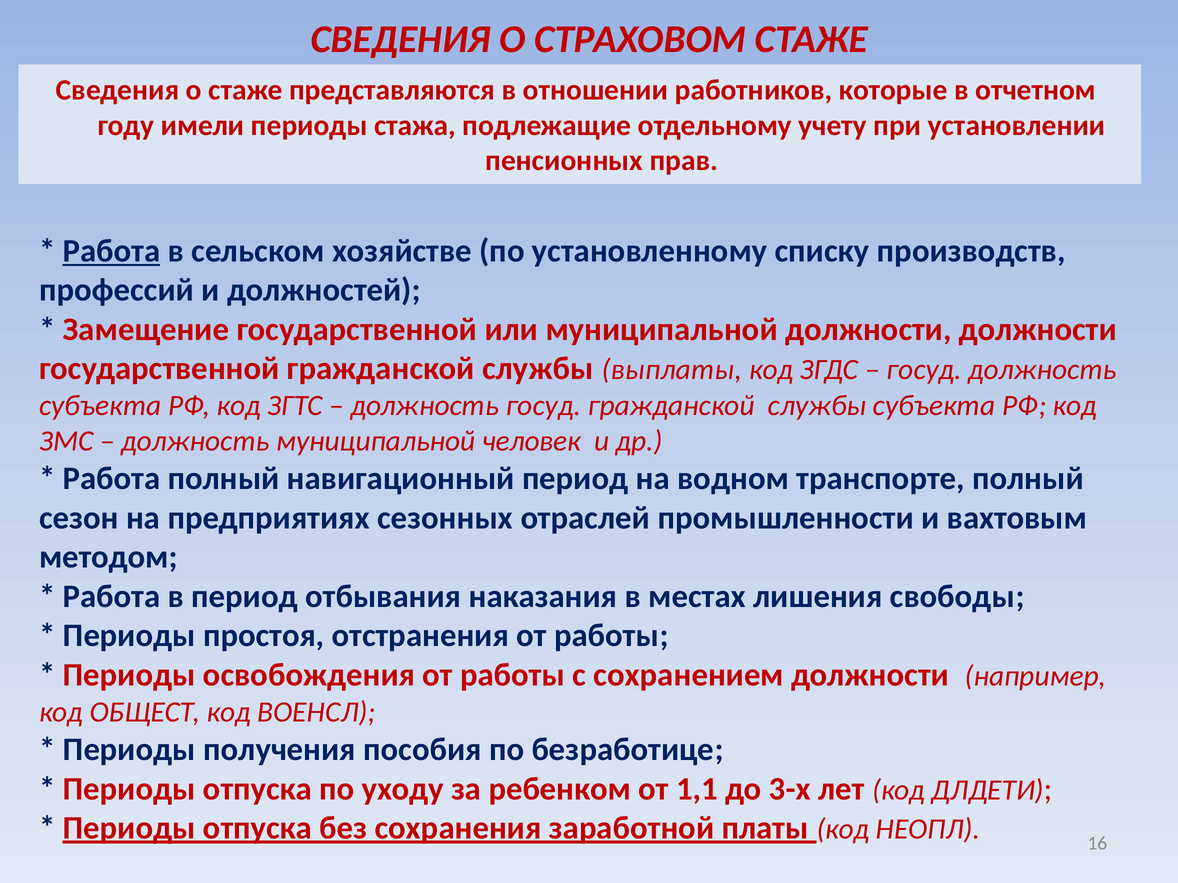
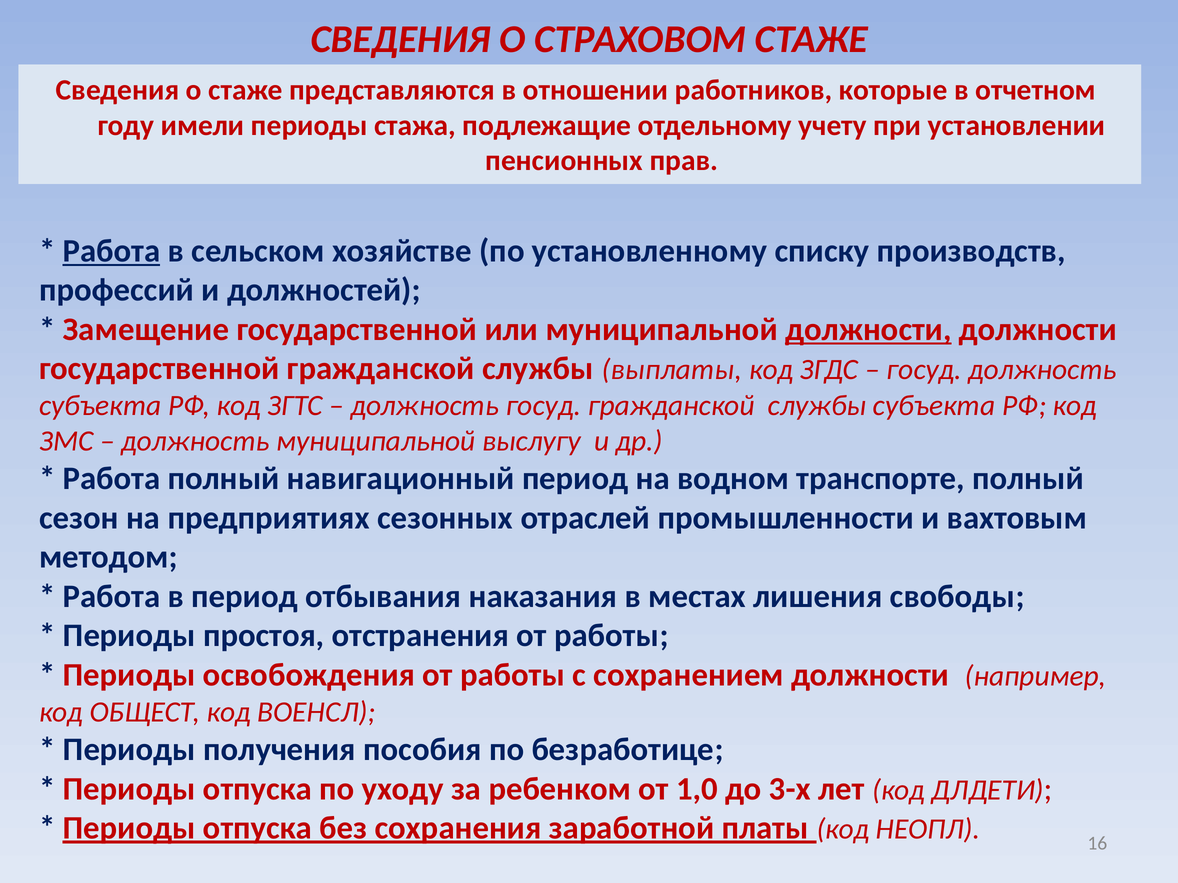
должности underline: none -> present (868, 330)
человек: человек -> выслугу (532, 441)
1,1: 1,1 -> 1,0 (697, 789)
